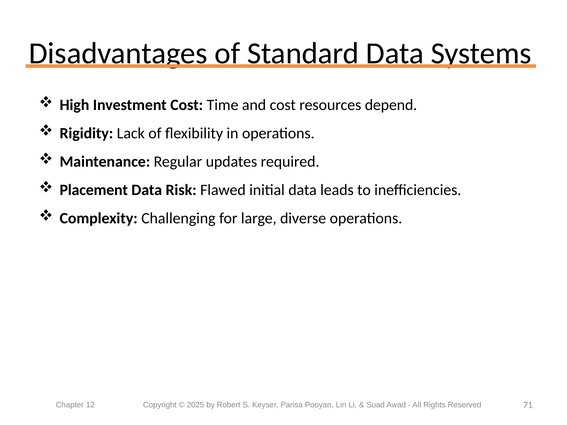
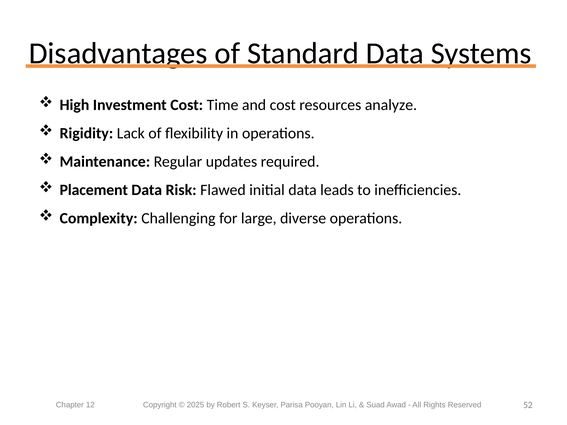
depend: depend -> analyze (391, 105)
71: 71 -> 52 (528, 405)
